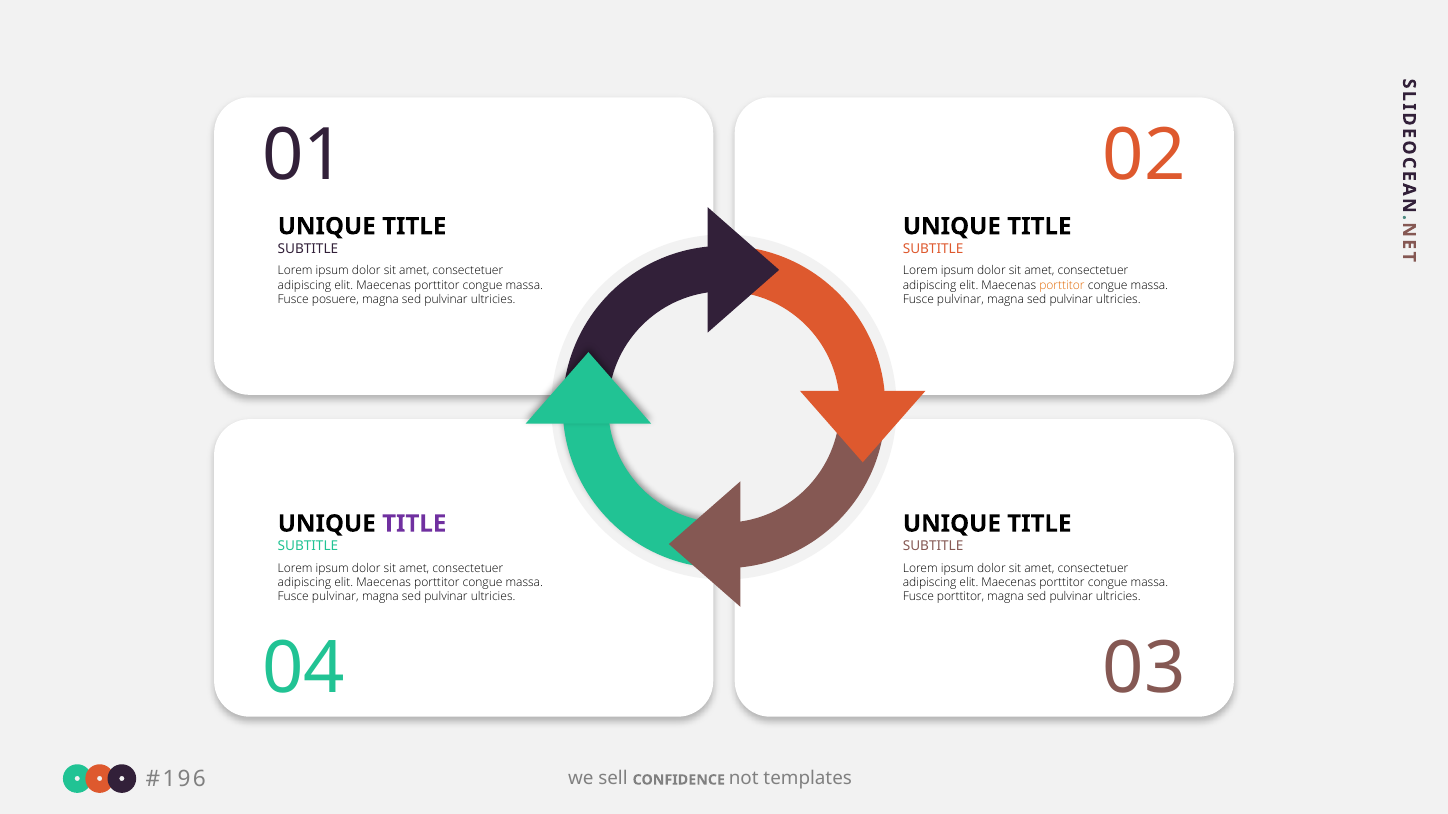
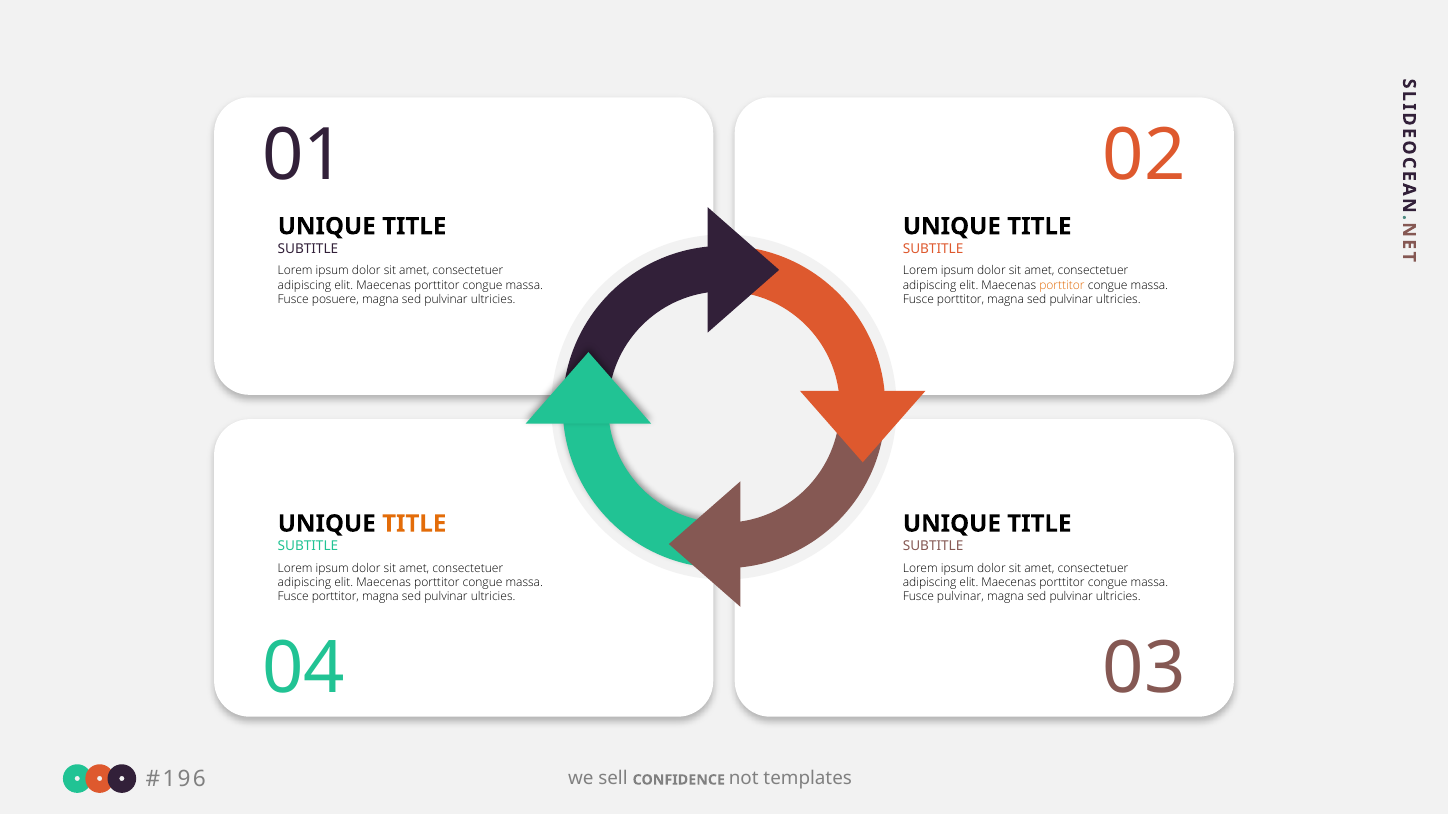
pulvinar: pulvinar -> porttitor (961, 300)
TITLE colour: purple -> orange (414, 524)
pulvinar: pulvinar -> porttitor (335, 597)
Fusce porttitor: porttitor -> pulvinar (960, 597)
